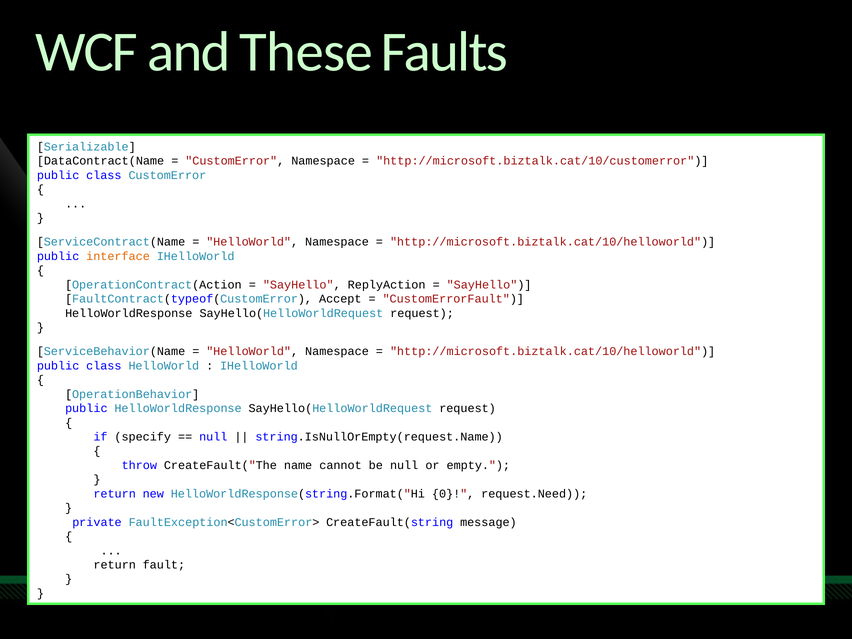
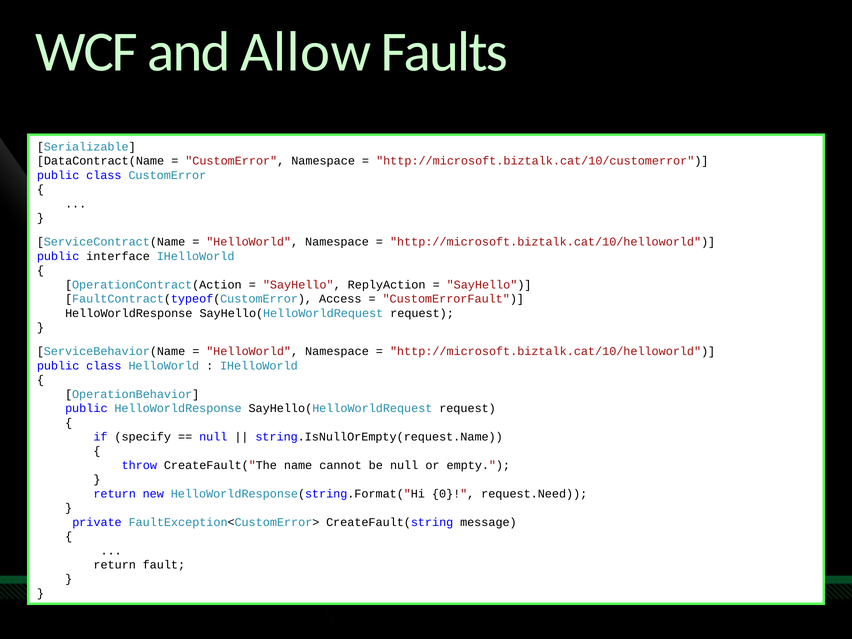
These: These -> Allow (306, 52)
interface colour: orange -> black (118, 256)
Accept: Accept -> Access (340, 299)
